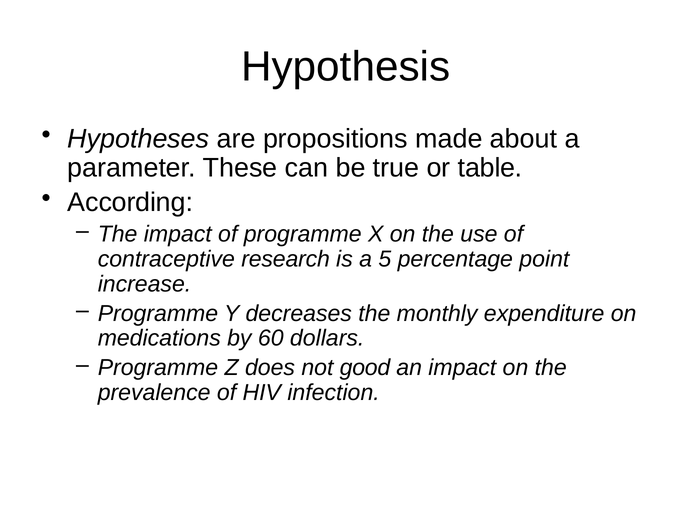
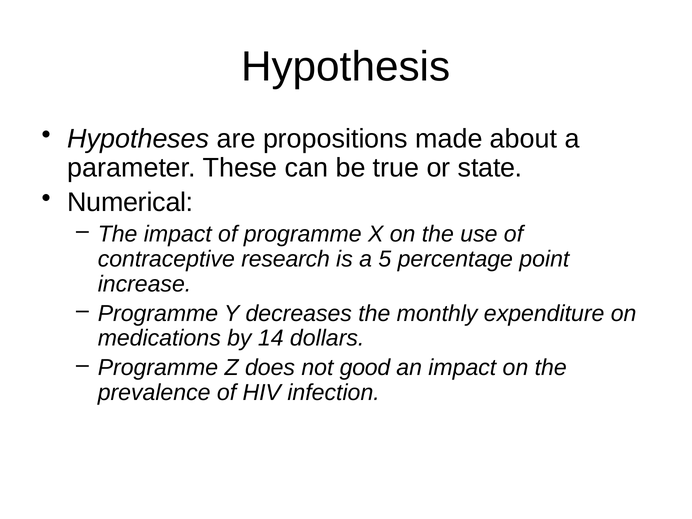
table: table -> state (490, 168)
According: According -> Numerical (130, 202)
60: 60 -> 14 (271, 338)
